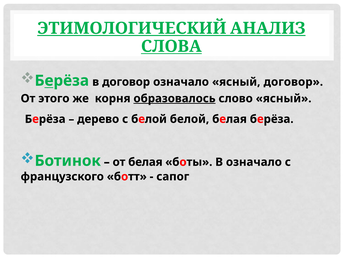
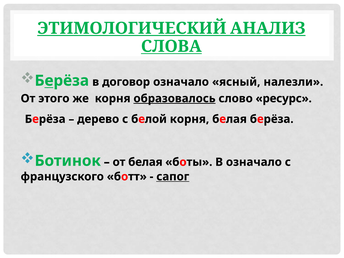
ясный договор: договор -> налезли (293, 82)
слово ясный: ясный -> ресурс (284, 98)
белой белой: белой -> корня (189, 119)
сапог underline: none -> present (173, 177)
